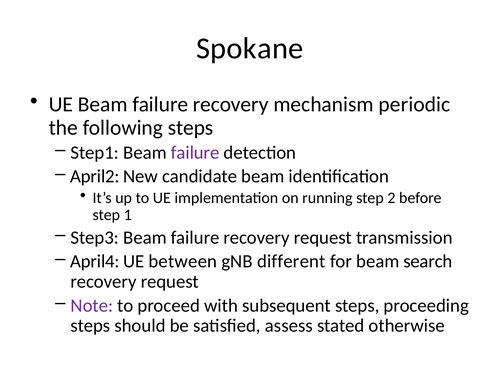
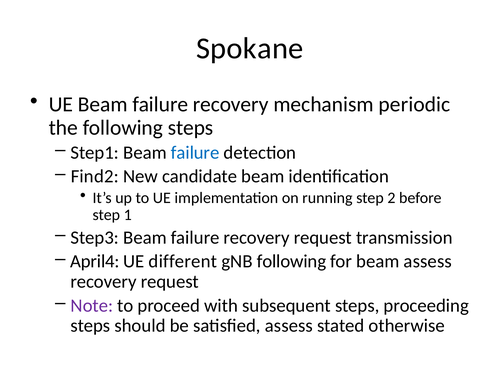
failure colour: purple -> blue (195, 153)
April2: April2 -> Find2 (95, 176)
between: between -> different (183, 261)
gNB different: different -> following (291, 261)
beam search: search -> assess (428, 261)
